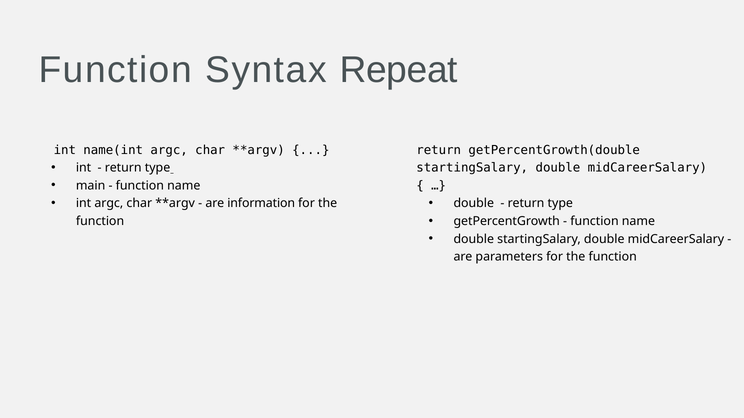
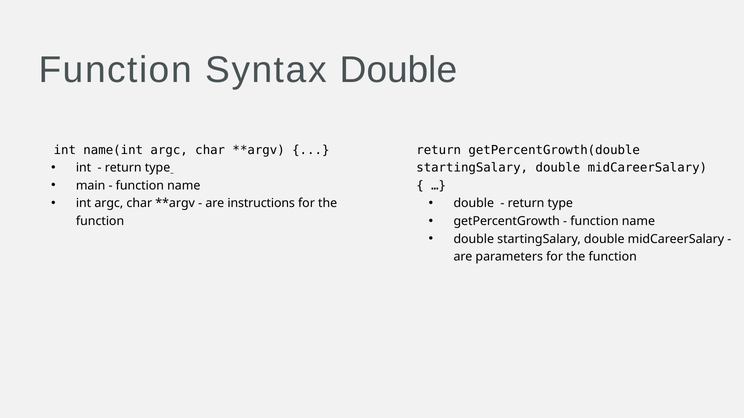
Syntax Repeat: Repeat -> Double (399, 70)
information: information -> instructions (261, 204)
